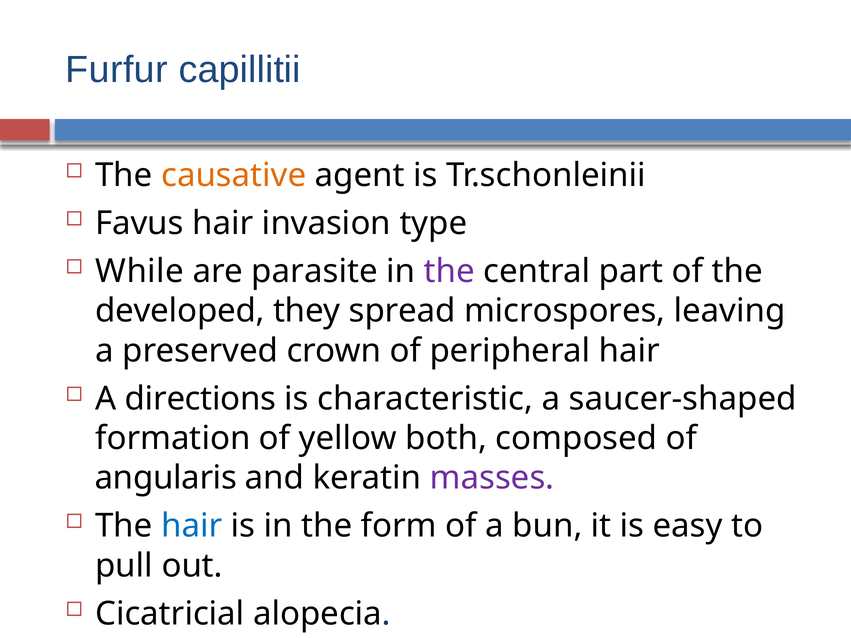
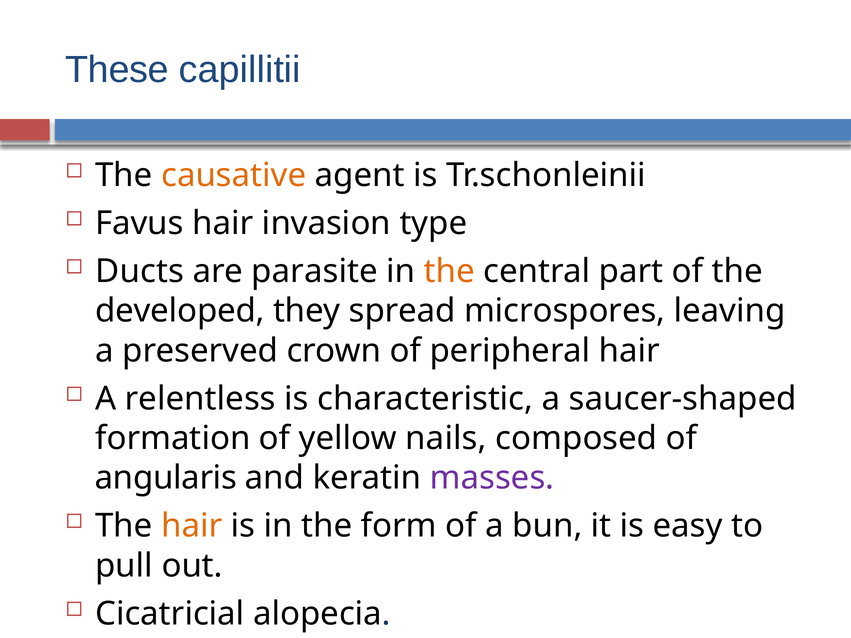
Furfur: Furfur -> These (117, 70)
While: While -> Ducts (140, 271)
the colour: purple -> orange (449, 271)
directions: directions -> relentless (200, 399)
both: both -> nails (446, 439)
hair colour: blue -> orange (192, 526)
